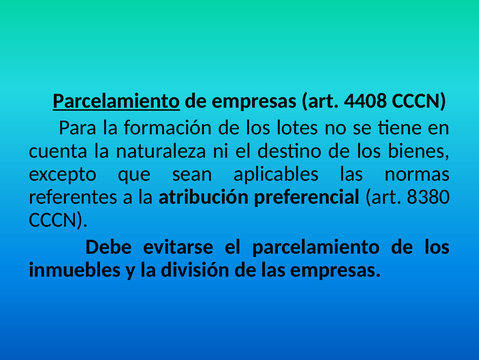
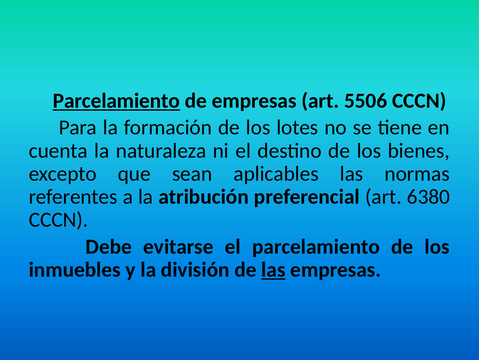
4408: 4408 -> 5506 (366, 100)
8380: 8380 -> 6380 (429, 196)
las underline: none -> present (273, 269)
